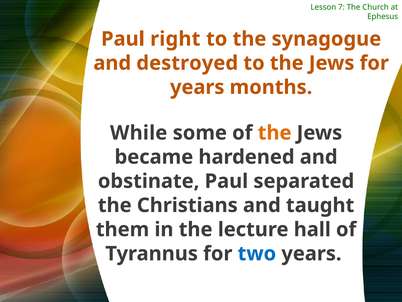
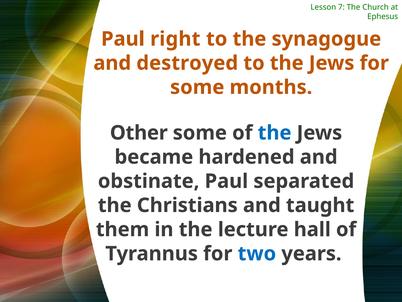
years: years -> some (197, 87)
While: While -> Other (139, 133)
the colour: orange -> blue (275, 133)
